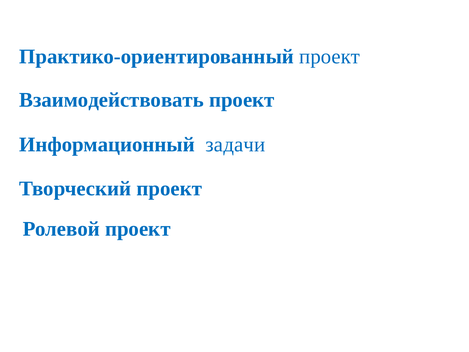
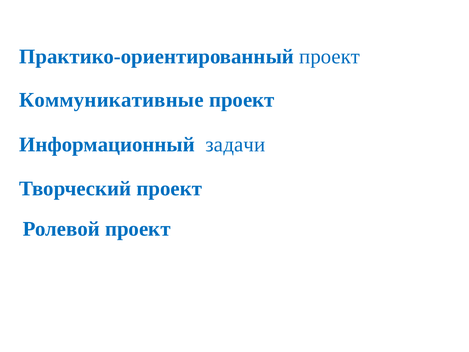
Взаимодействовать: Взаимодействовать -> Коммуникативные (111, 100)
